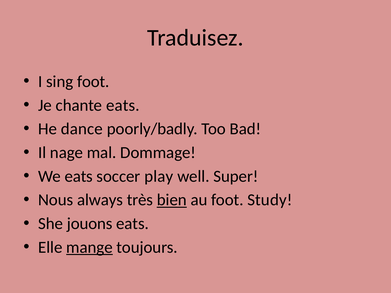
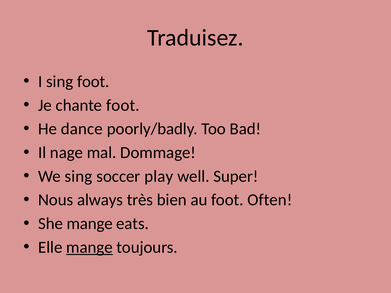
chante eats: eats -> foot (123, 105)
We eats: eats -> sing (79, 176)
bien underline: present -> none (172, 200)
Study: Study -> Often (270, 200)
She jouons: jouons -> mange (90, 224)
